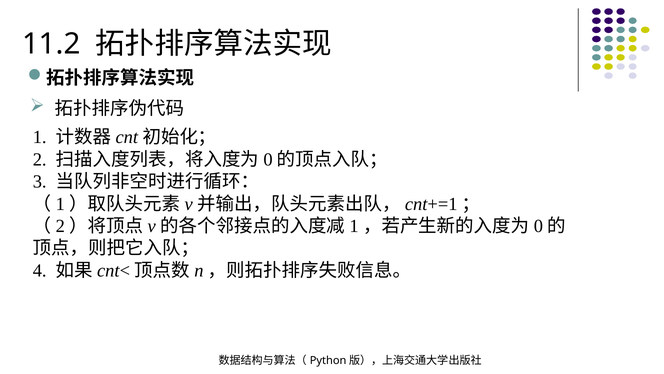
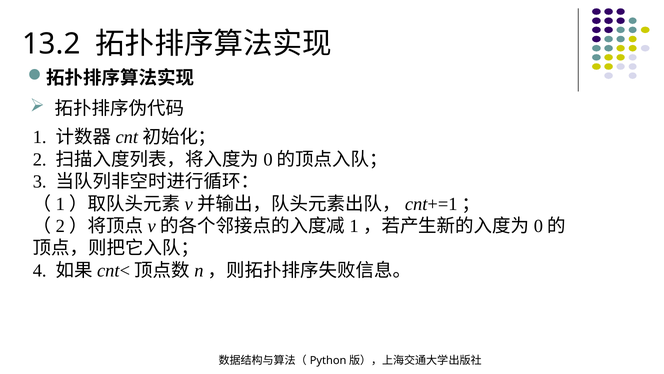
11.2: 11.2 -> 13.2 (51, 44)
